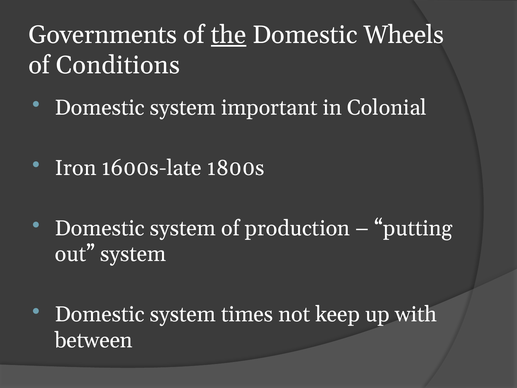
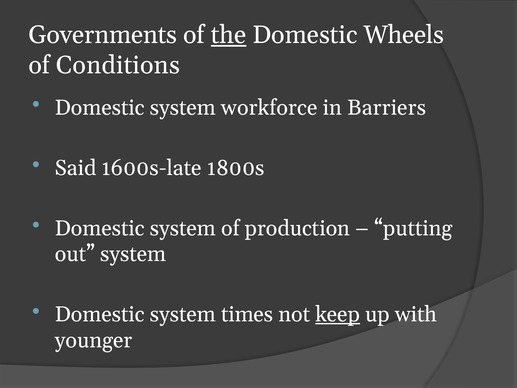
important: important -> workforce (269, 107)
Colonial: Colonial -> Barriers (387, 107)
Iron: Iron -> Said (76, 168)
keep underline: none -> present (338, 314)
between: between -> younger (94, 340)
